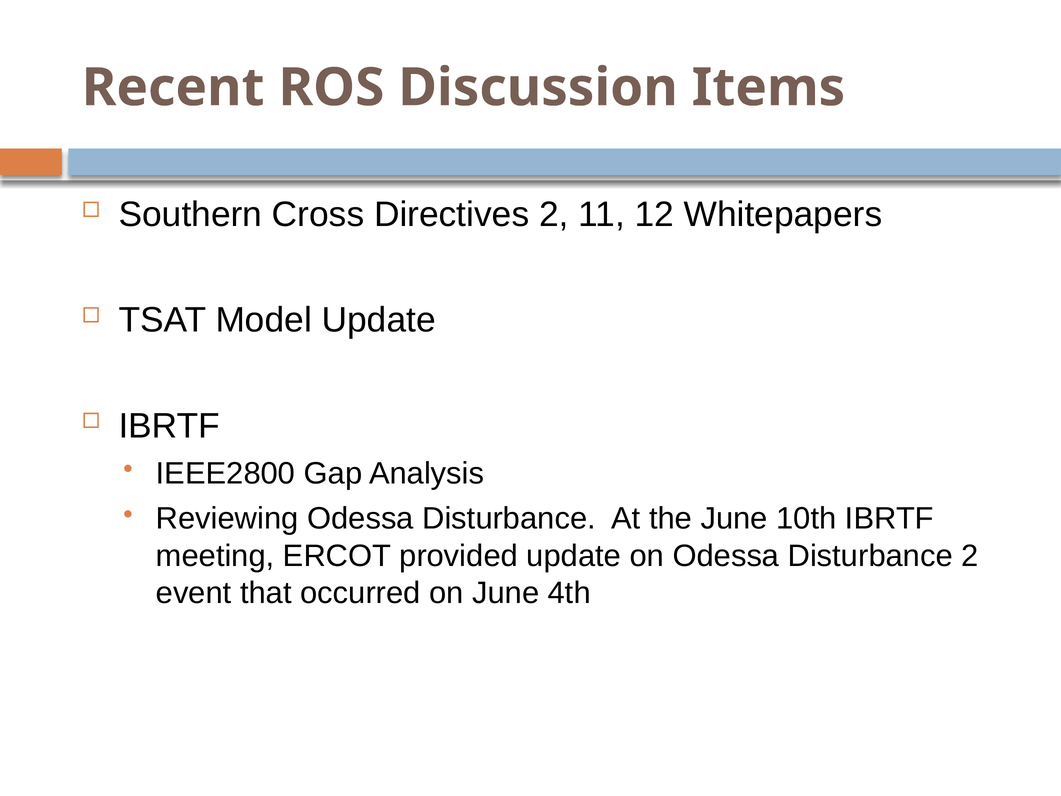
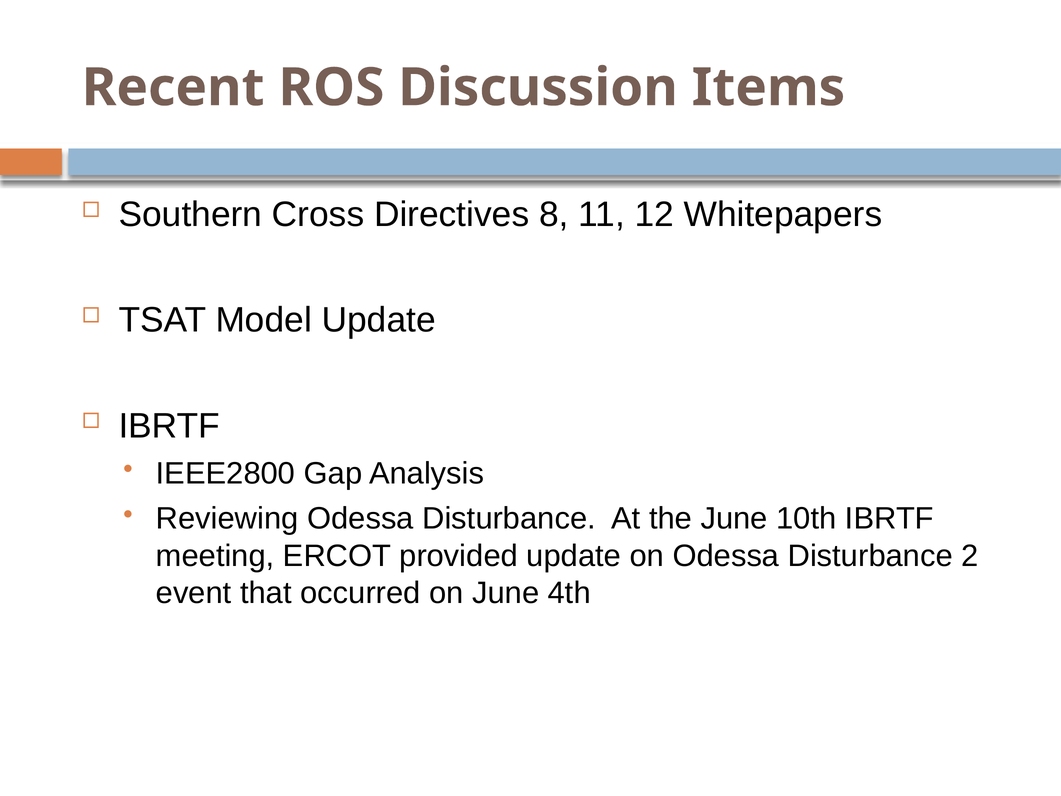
Directives 2: 2 -> 8 (554, 215)
